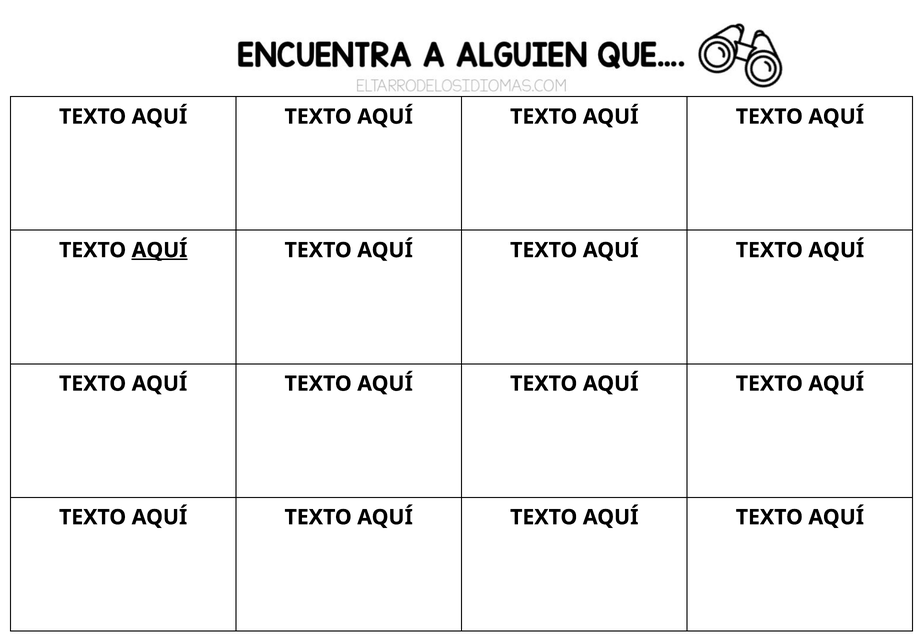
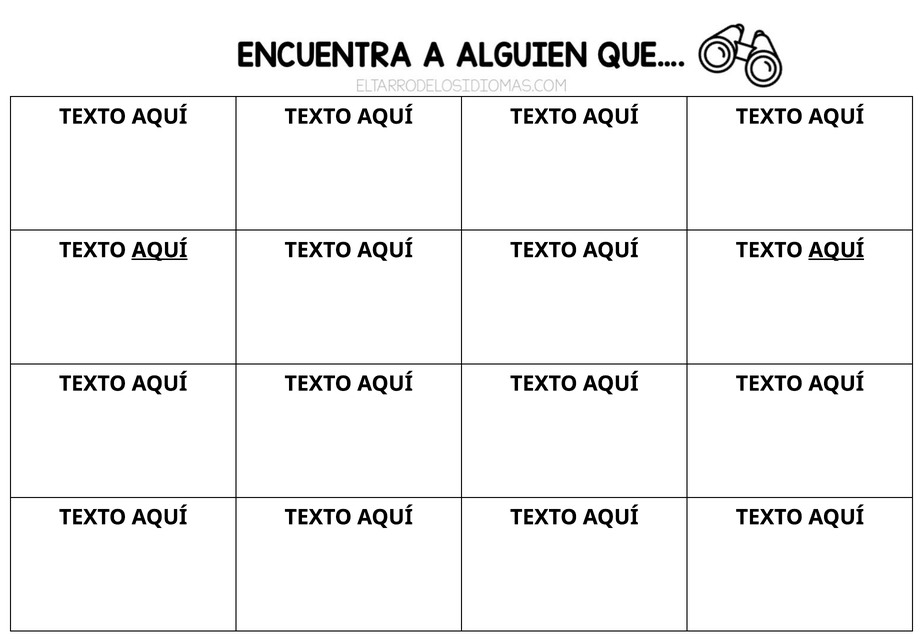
AQUÍ underline: none -> present (836, 250)
